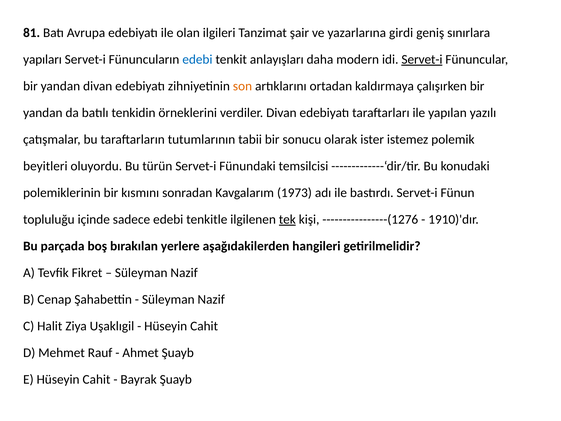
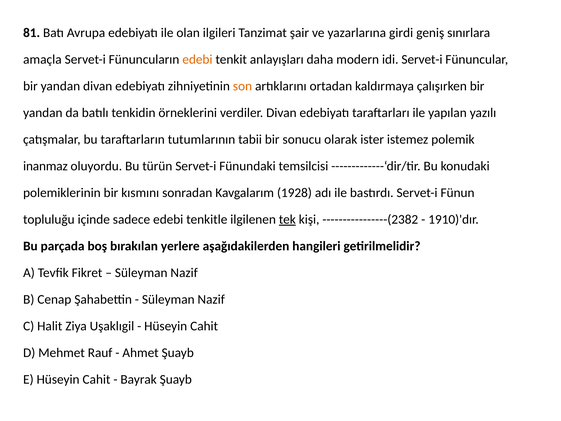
yapıları: yapıları -> amaçla (42, 59)
edebi colour: blue -> orange (197, 59)
Servet-i underline: present -> none (422, 59)
beyitleri: beyitleri -> inanmaz (45, 166)
1973: 1973 -> 1928 (294, 193)
----------------(1276: ----------------(1276 -> ----------------(2382 (370, 219)
